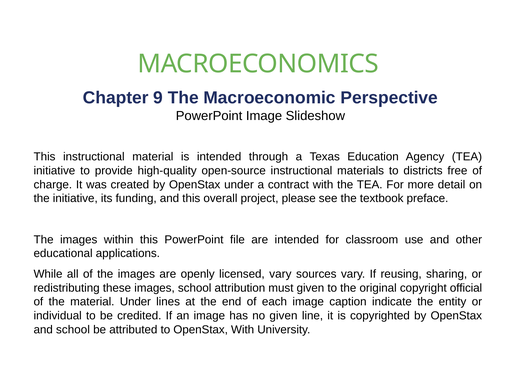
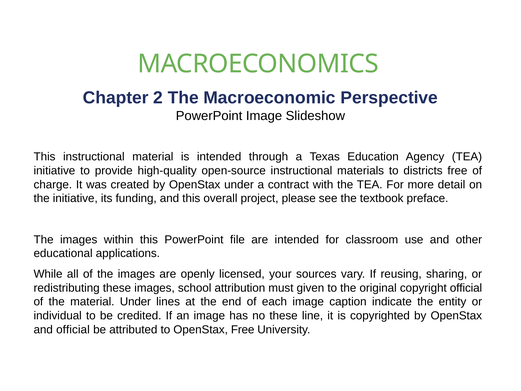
9: 9 -> 2 (158, 98)
licensed vary: vary -> your (280, 274)
no given: given -> these (284, 316)
and school: school -> official (73, 329)
OpenStax With: With -> Free (243, 329)
